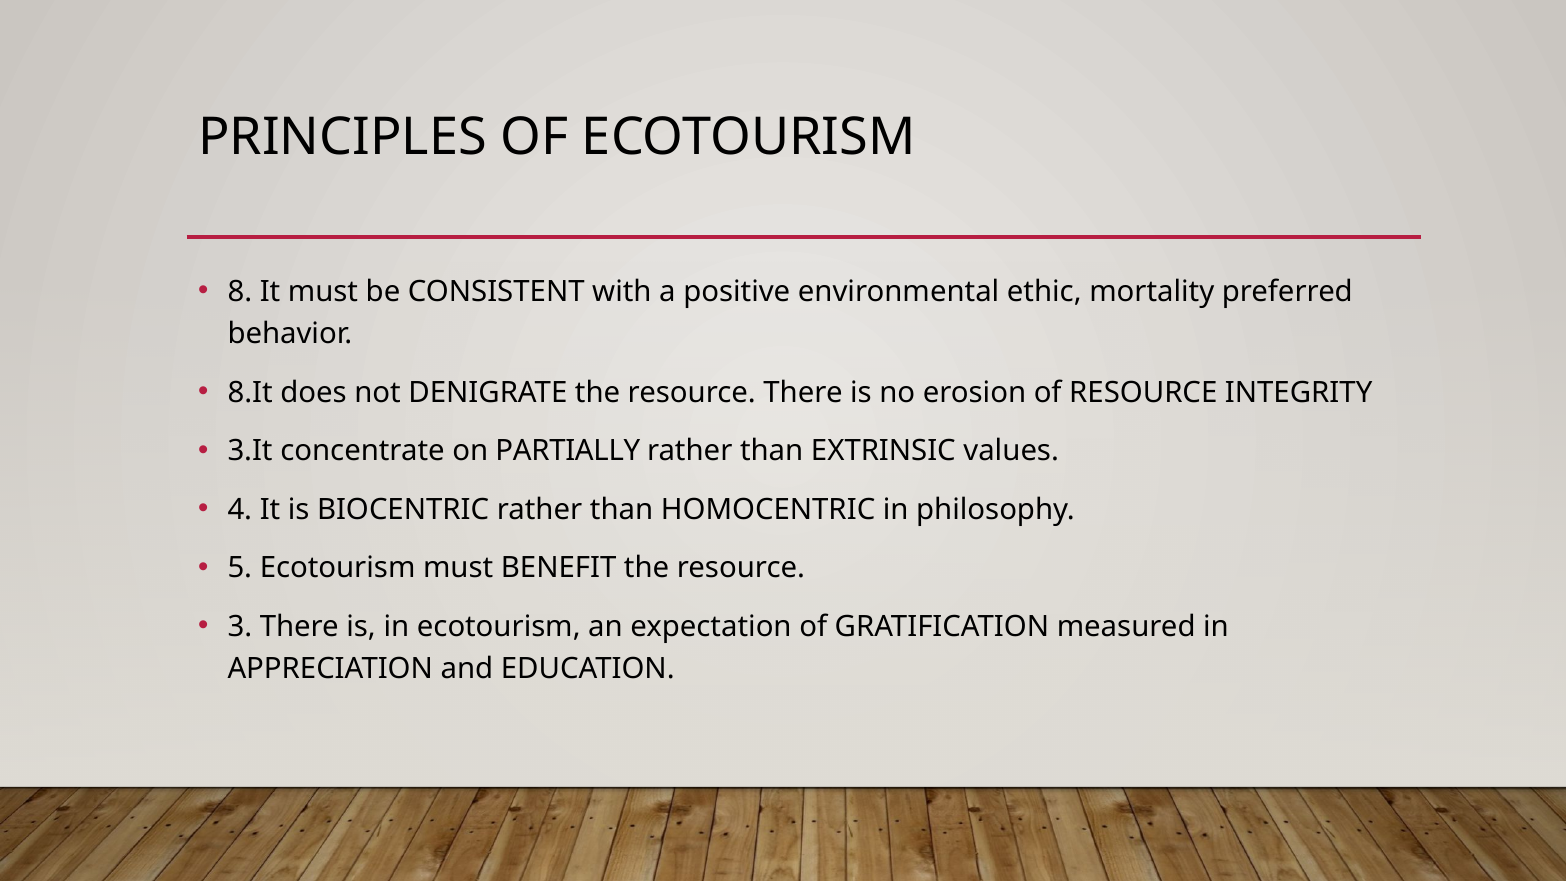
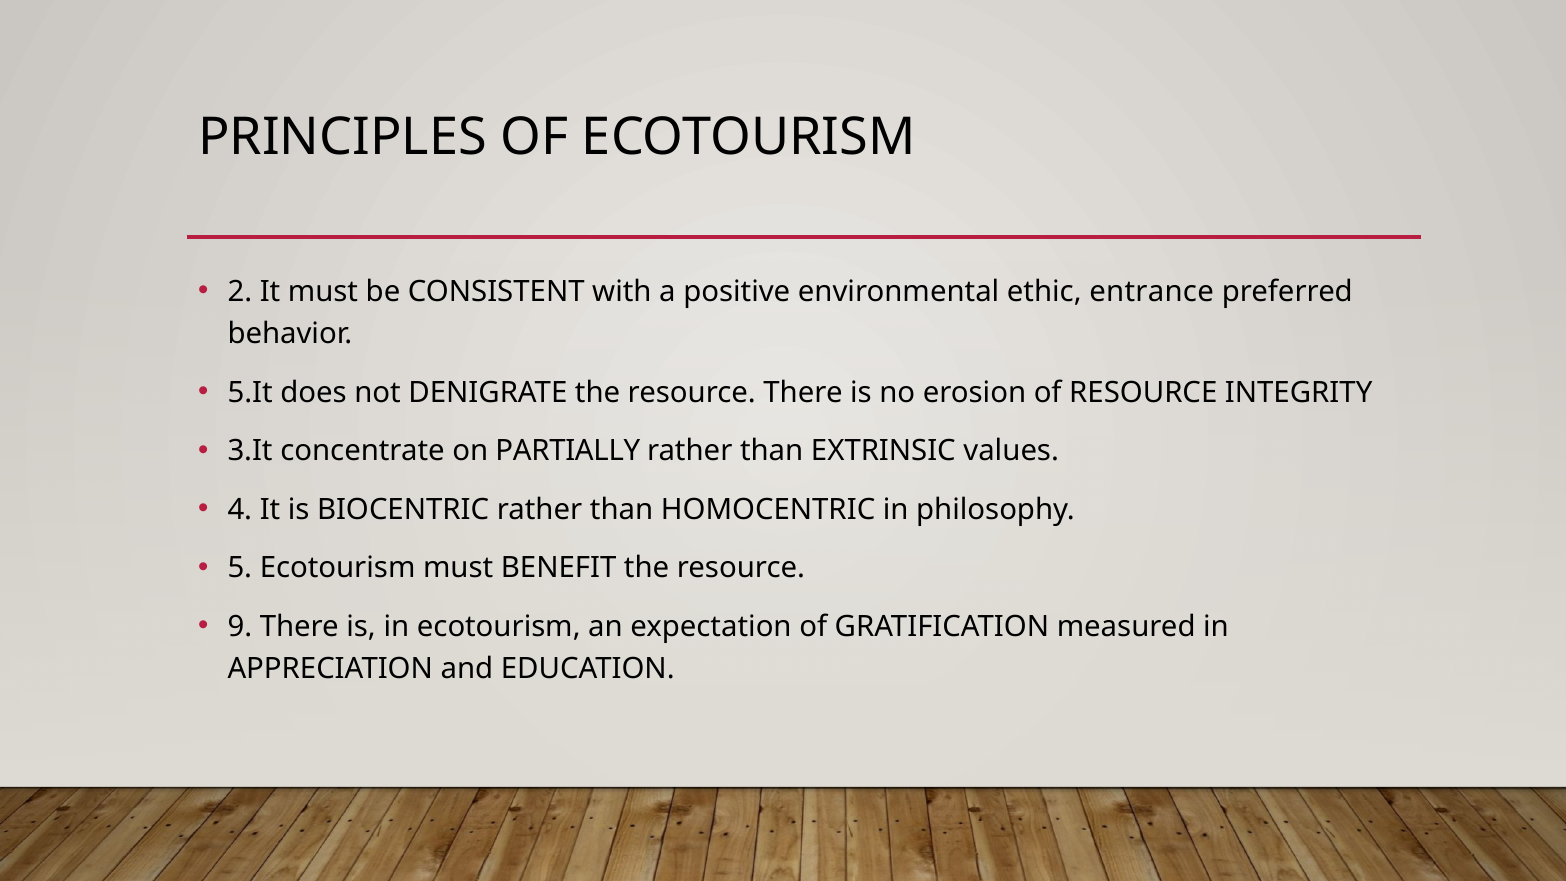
8: 8 -> 2 (240, 291)
mortality: mortality -> entrance (1152, 291)
8.It: 8.It -> 5.It (250, 392)
3: 3 -> 9 (240, 627)
